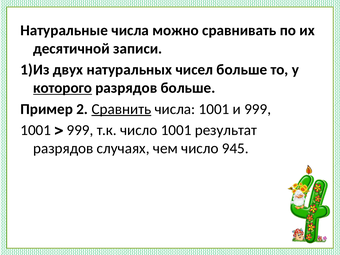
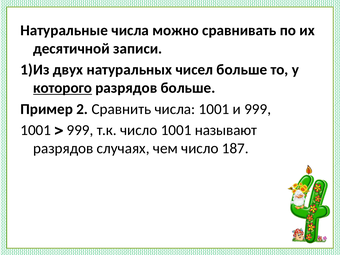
Сравнить underline: present -> none (121, 109)
результат: результат -> называют (226, 130)
945: 945 -> 187 (235, 148)
